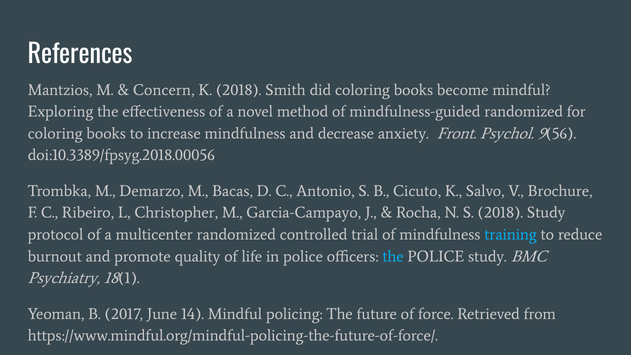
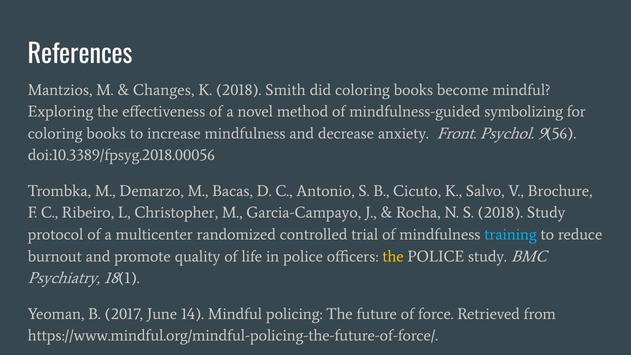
Concern: Concern -> Changes (164, 90)
mindfulness-guided randomized: randomized -> symbolizing (524, 112)
the colour: light blue -> yellow (393, 256)
